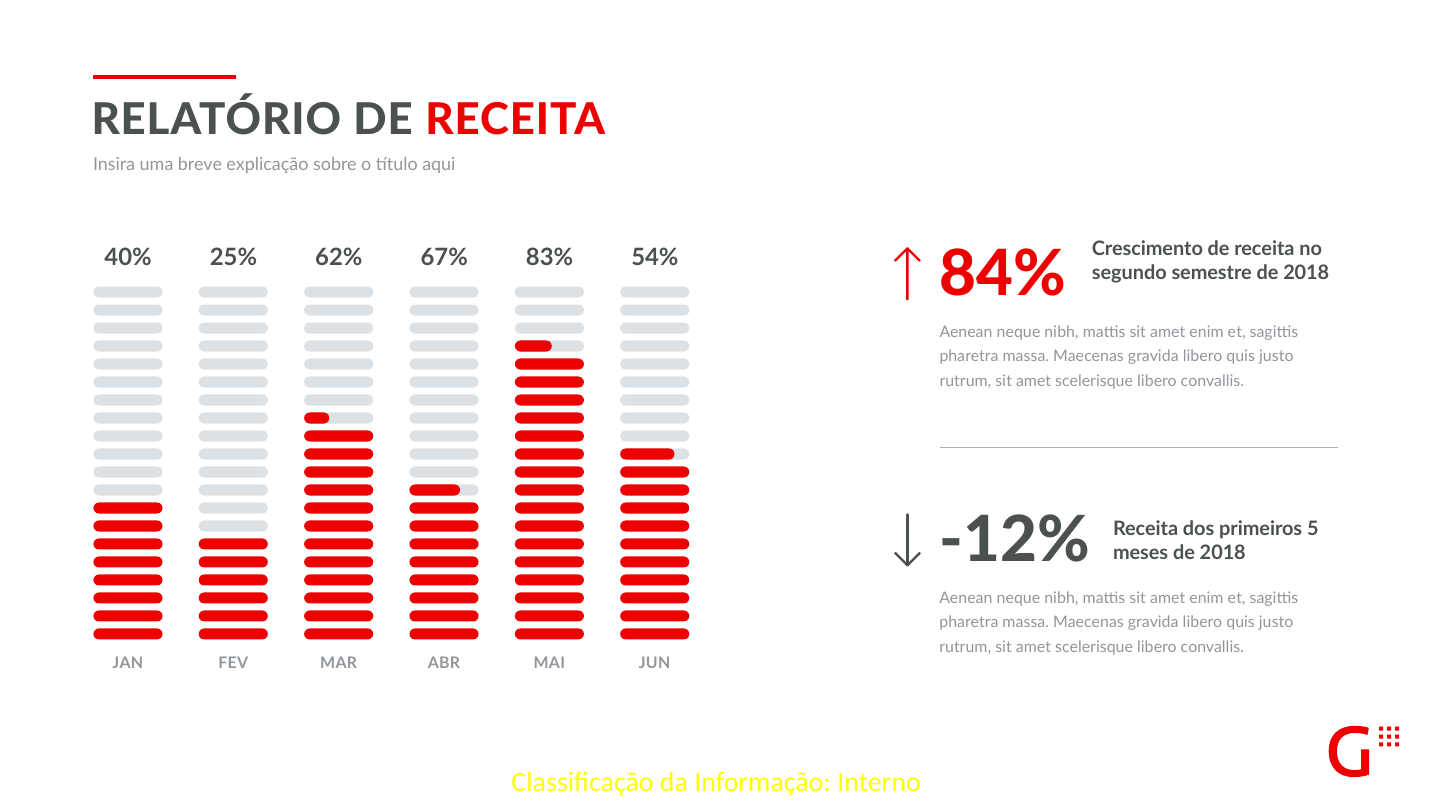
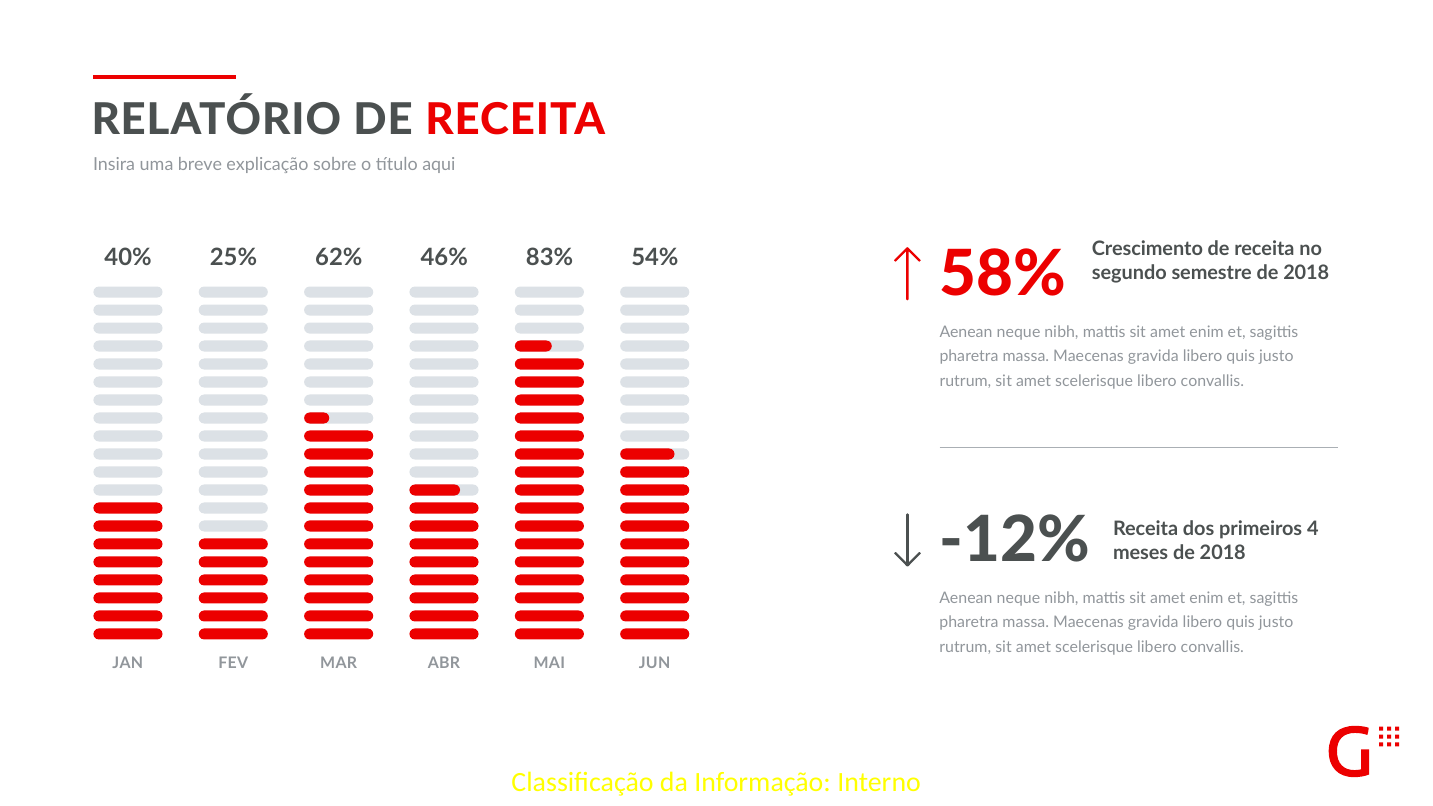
67%: 67% -> 46% (444, 258)
84%: 84% -> 58% (1003, 274)
5: 5 -> 4 (1313, 529)
